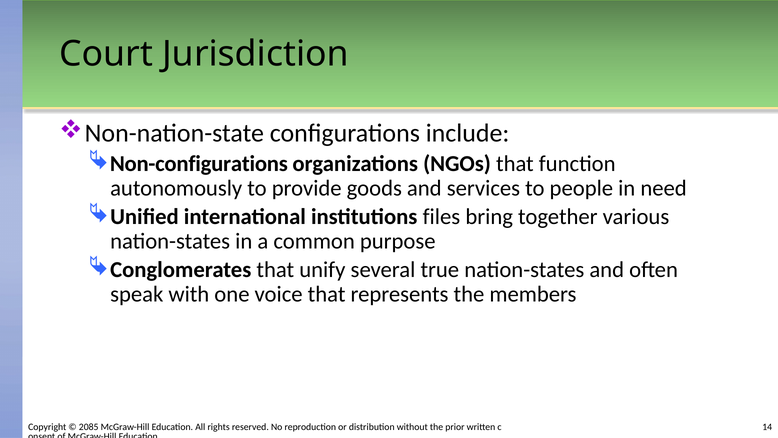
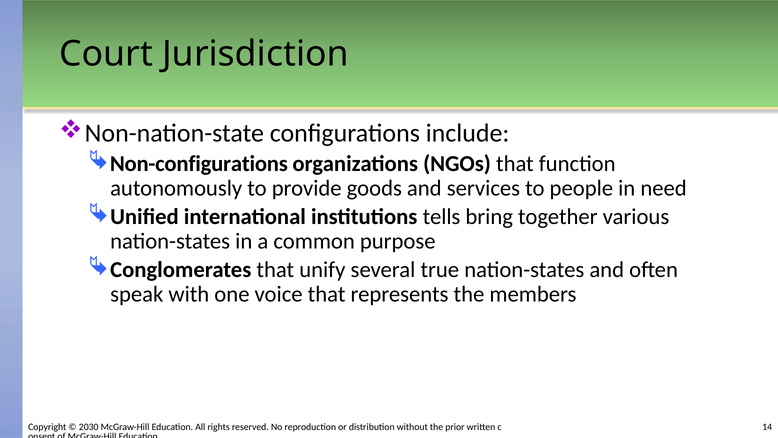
files: files -> tells (442, 217)
2085: 2085 -> 2030 (89, 427)
